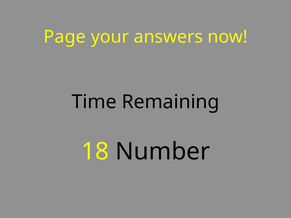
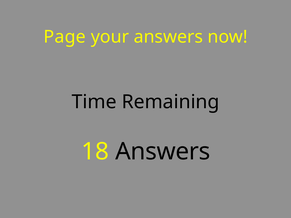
18 Number: Number -> Answers (163, 152)
